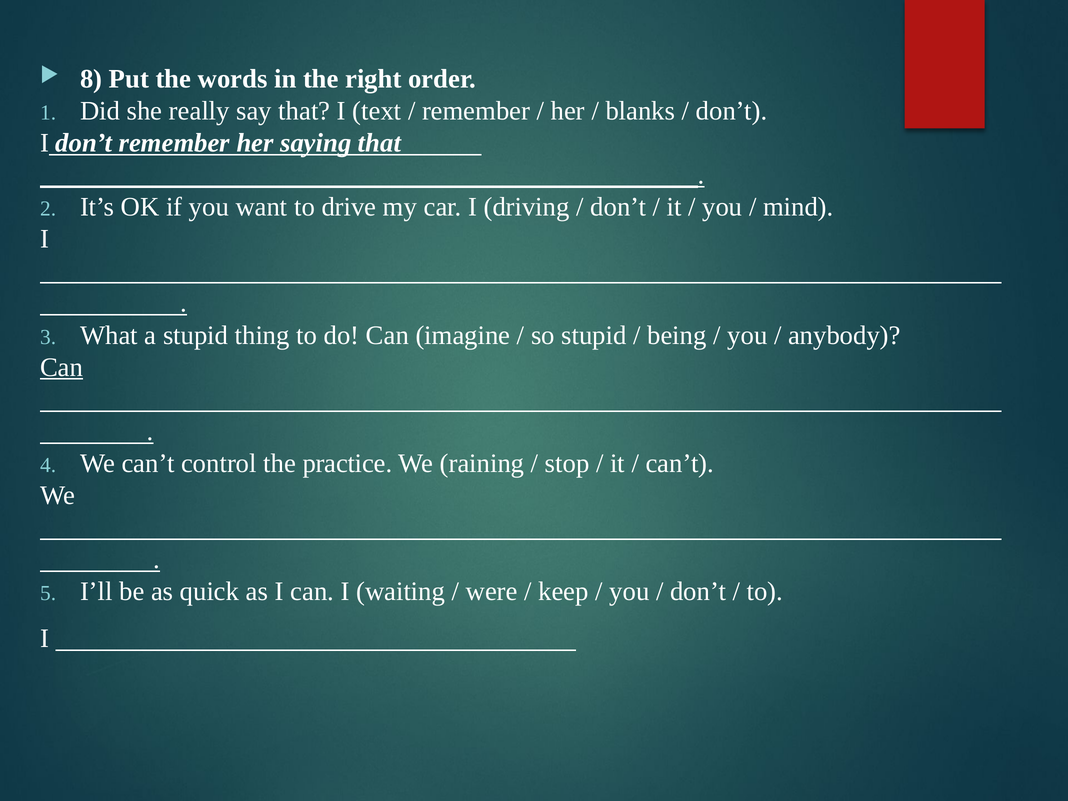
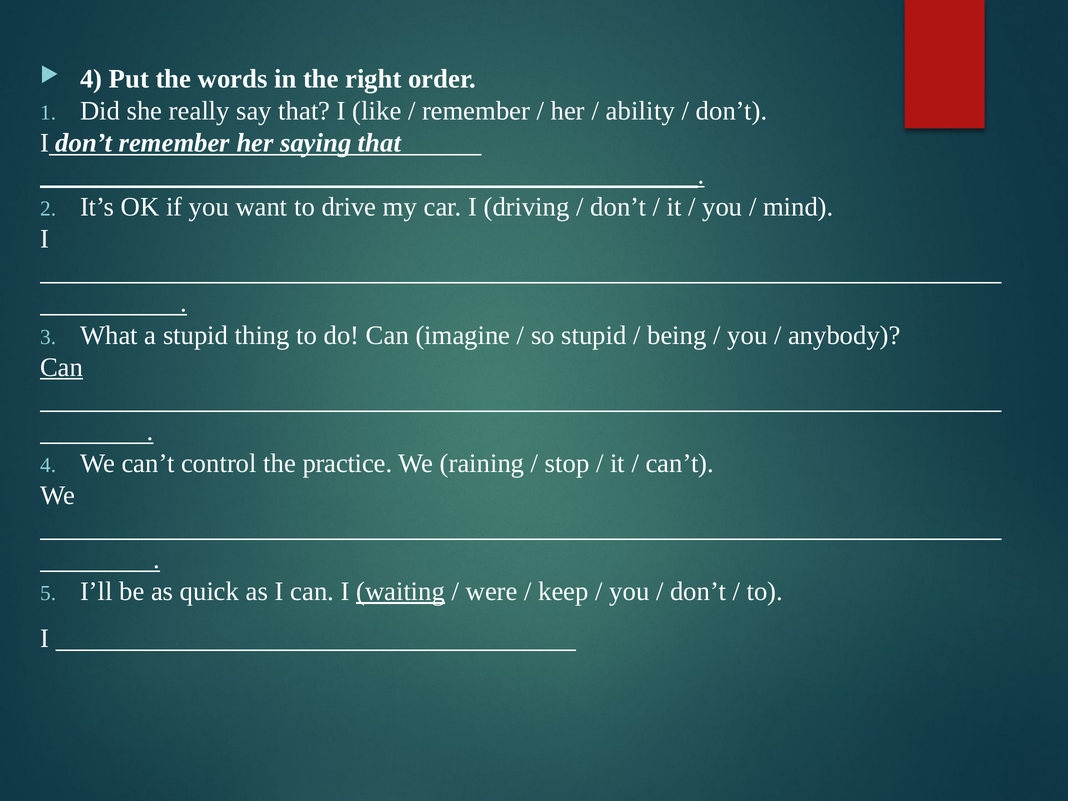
8: 8 -> 4 (91, 79)
text: text -> like (377, 111)
blanks: blanks -> ability (640, 111)
waiting underline: none -> present (401, 592)
